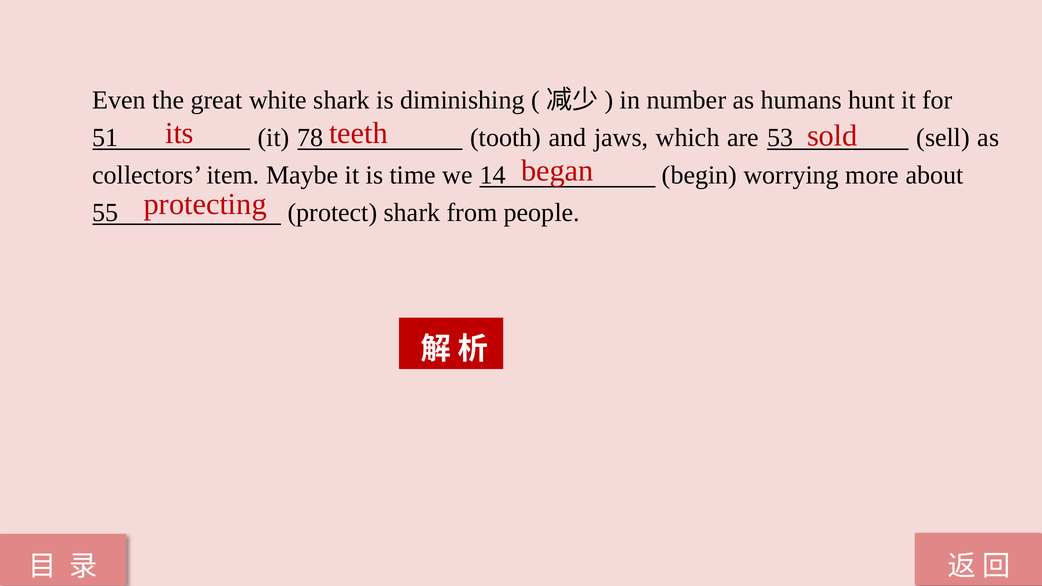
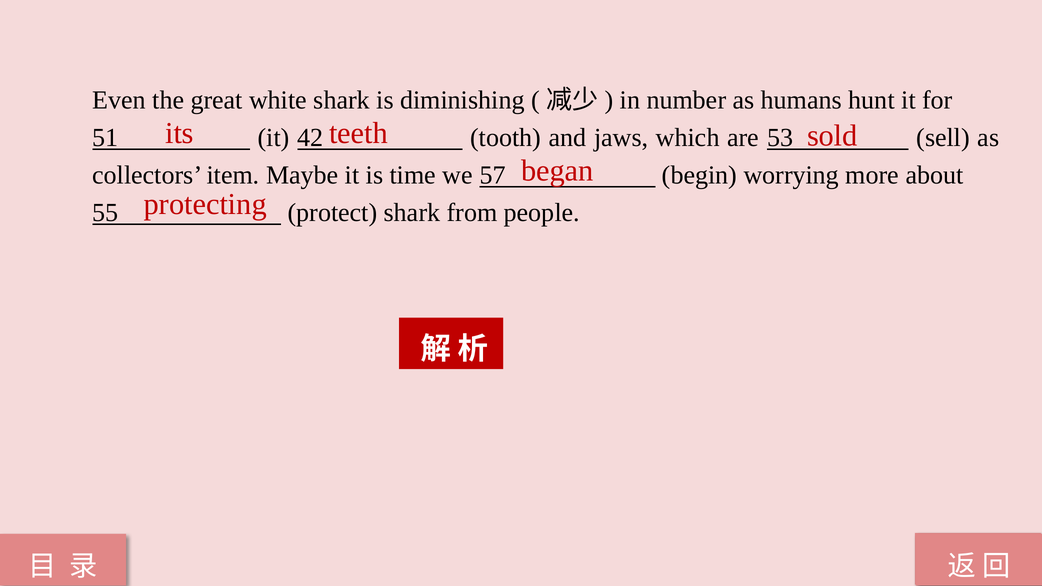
78: 78 -> 42 (310, 138)
14: 14 -> 57 (493, 175)
